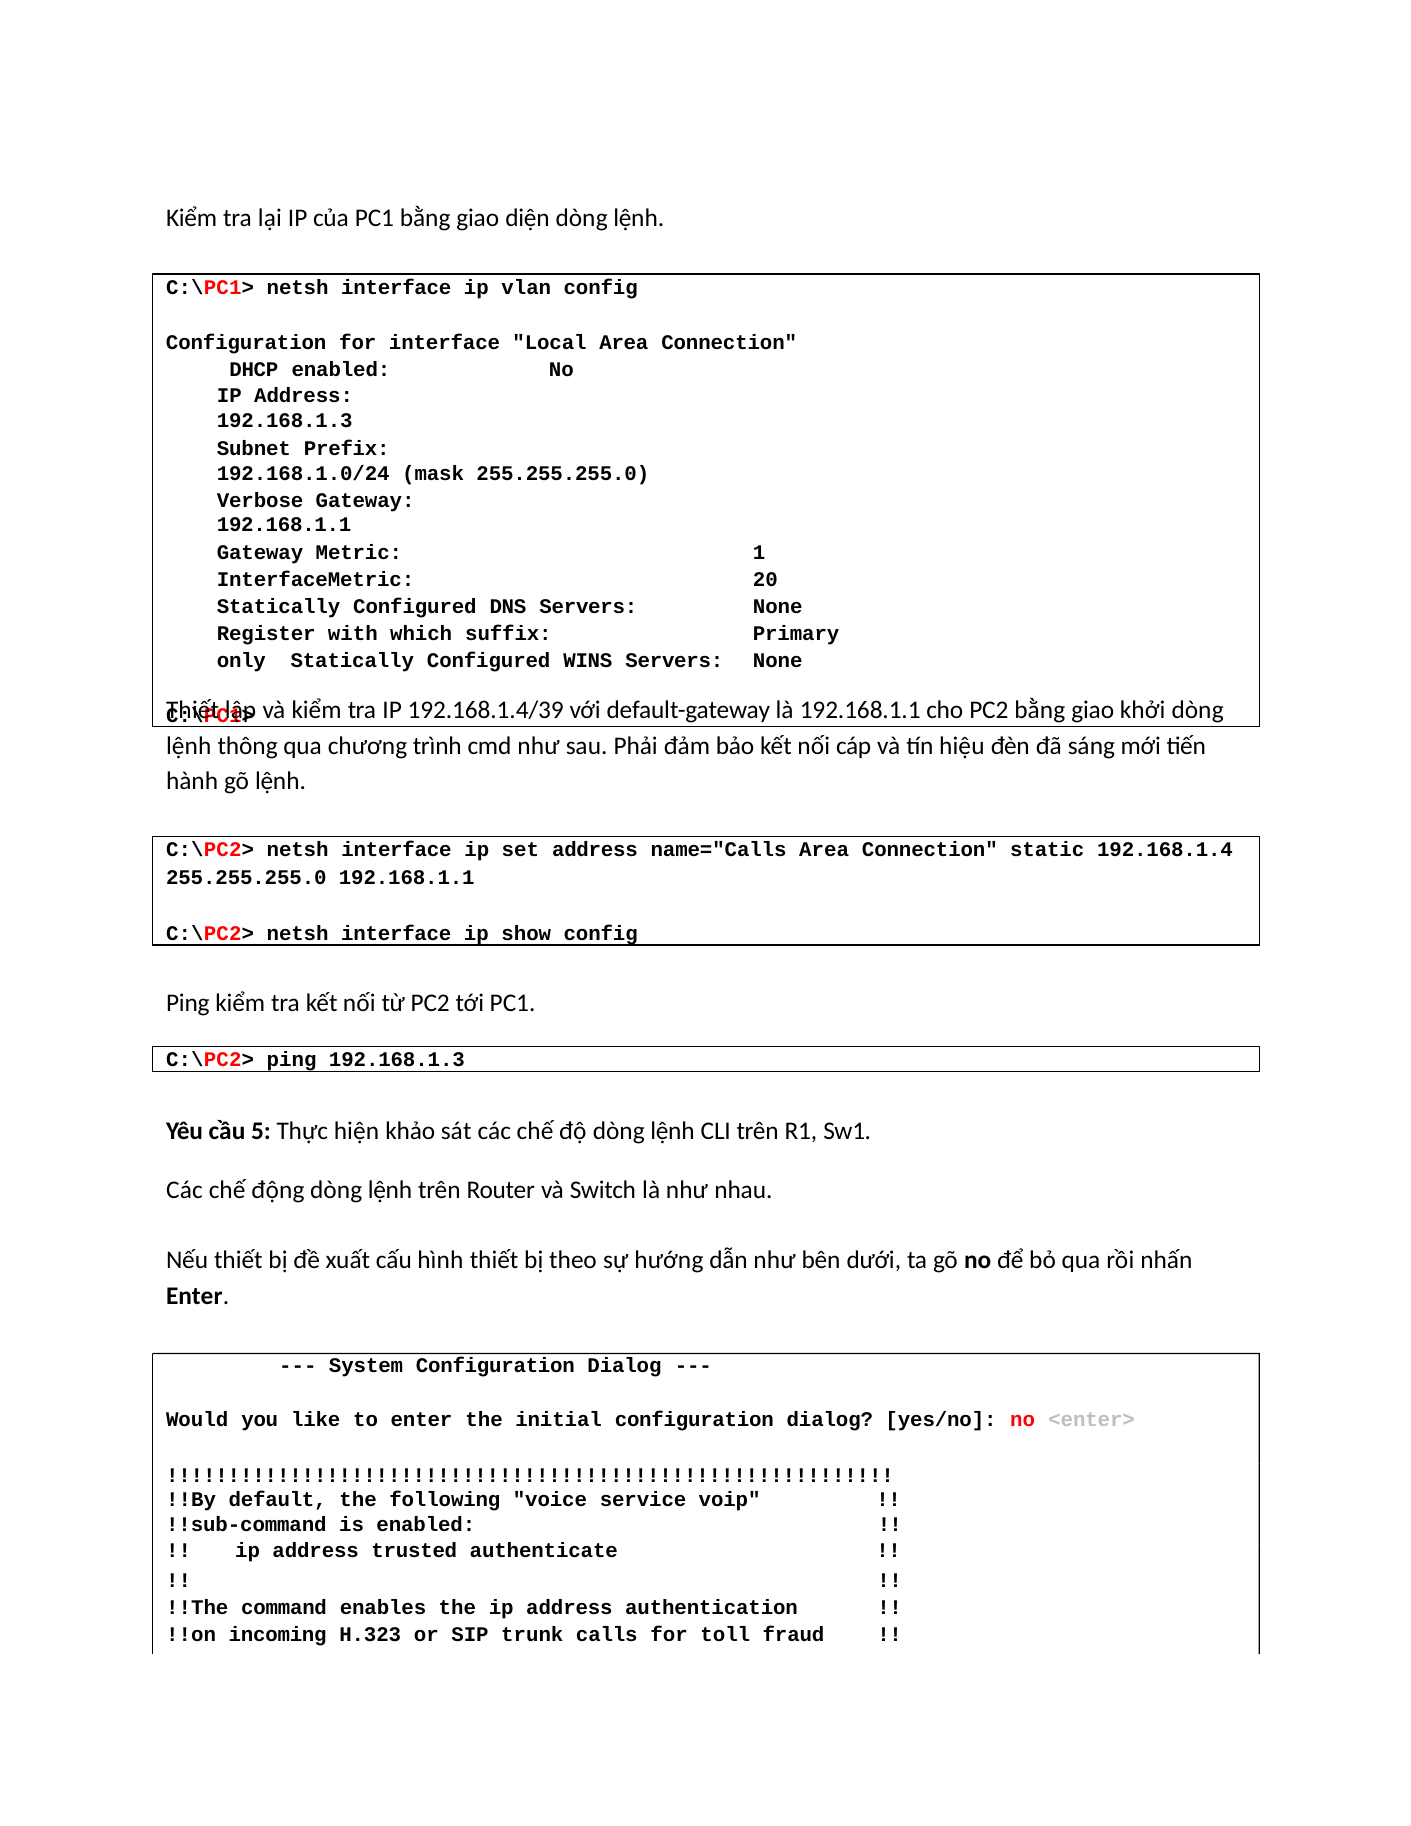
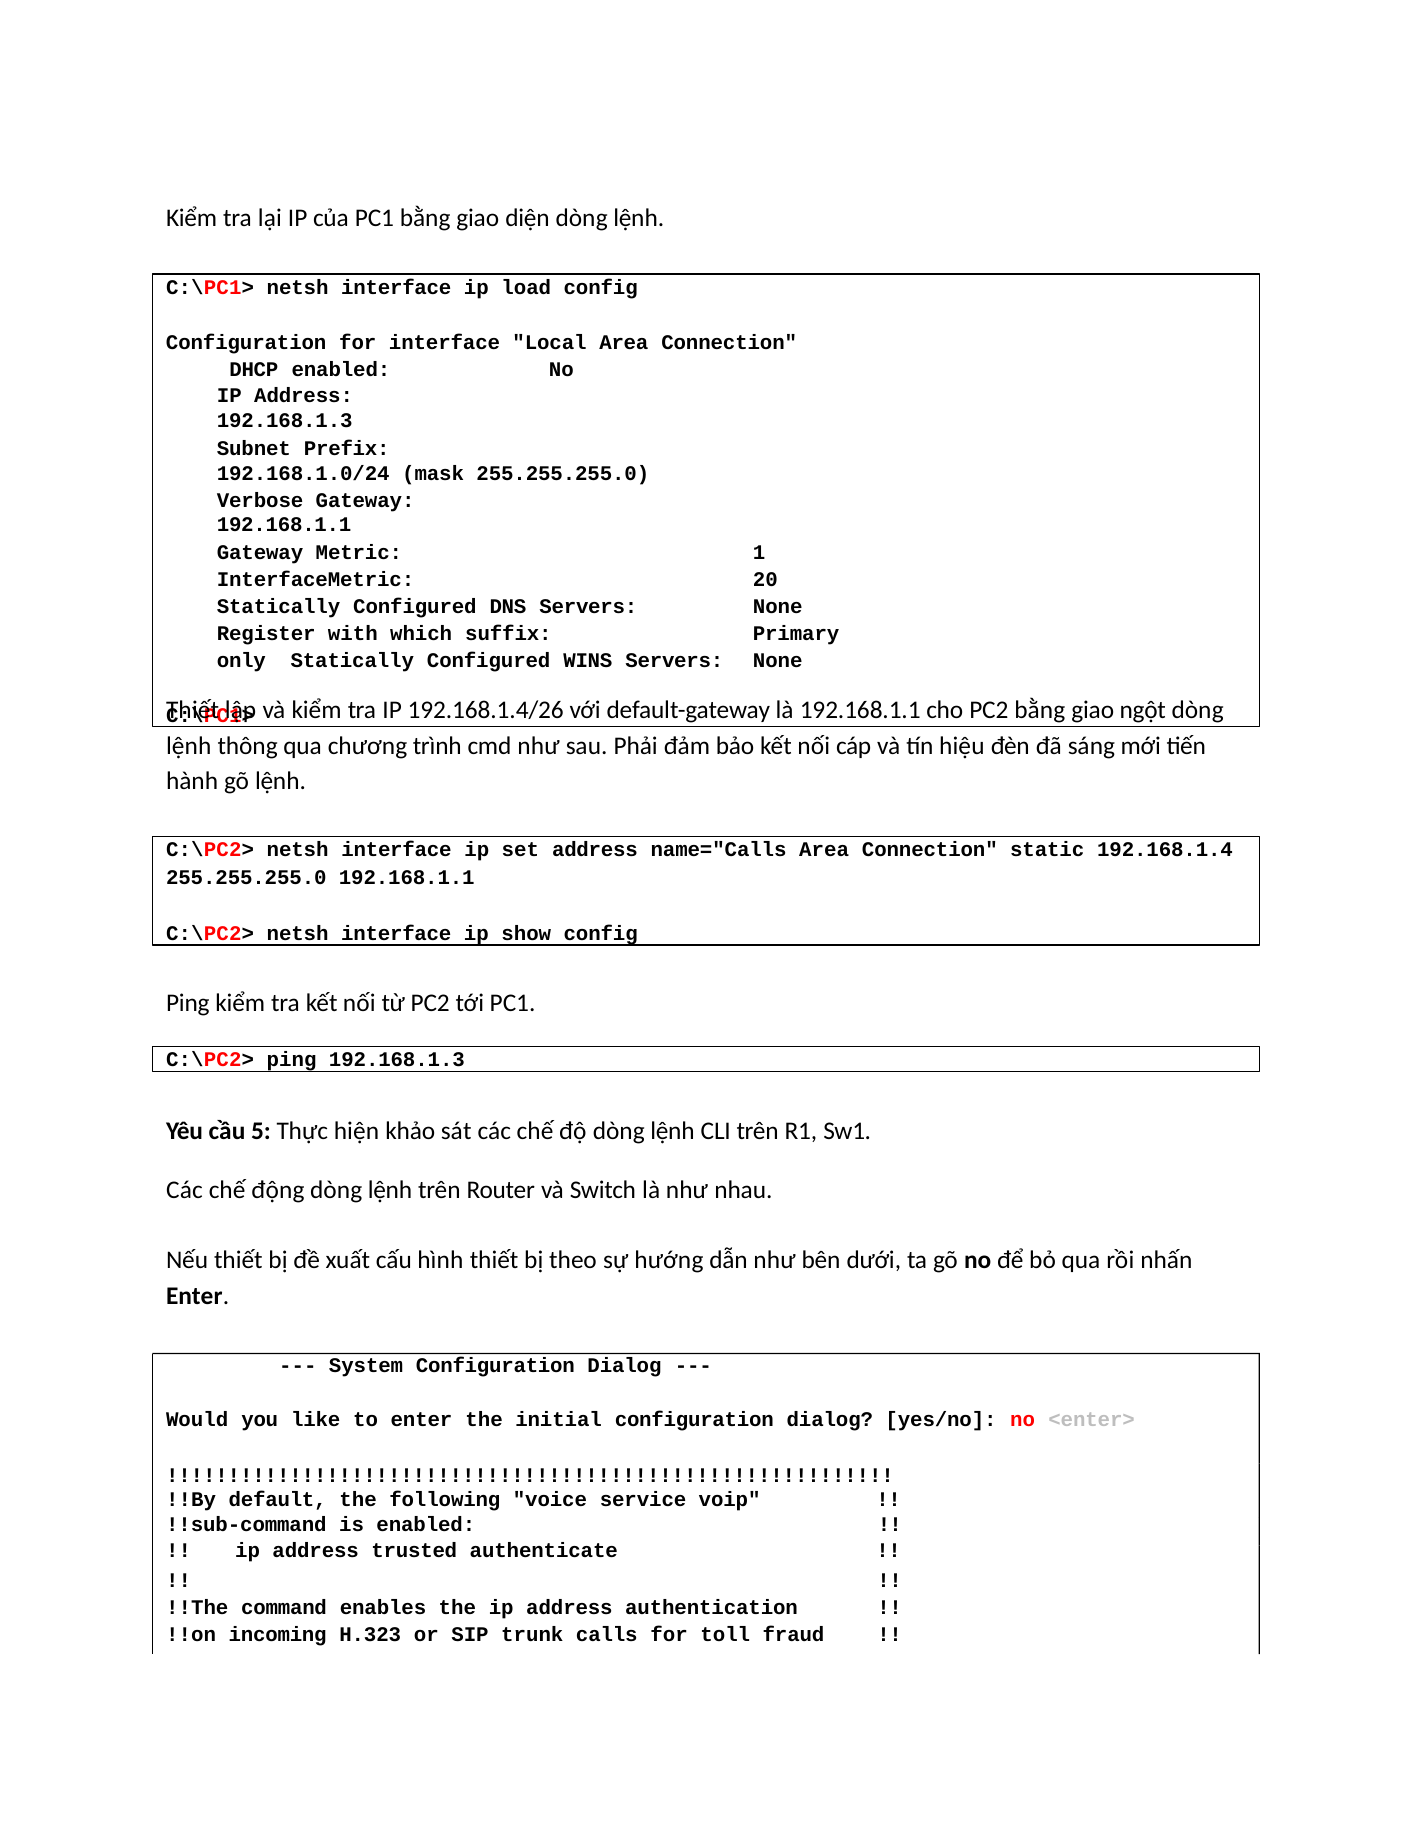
vlan: vlan -> load (526, 287)
192.168.1.4/39: 192.168.1.4/39 -> 192.168.1.4/26 (486, 710)
khởi: khởi -> ngột (1143, 710)
